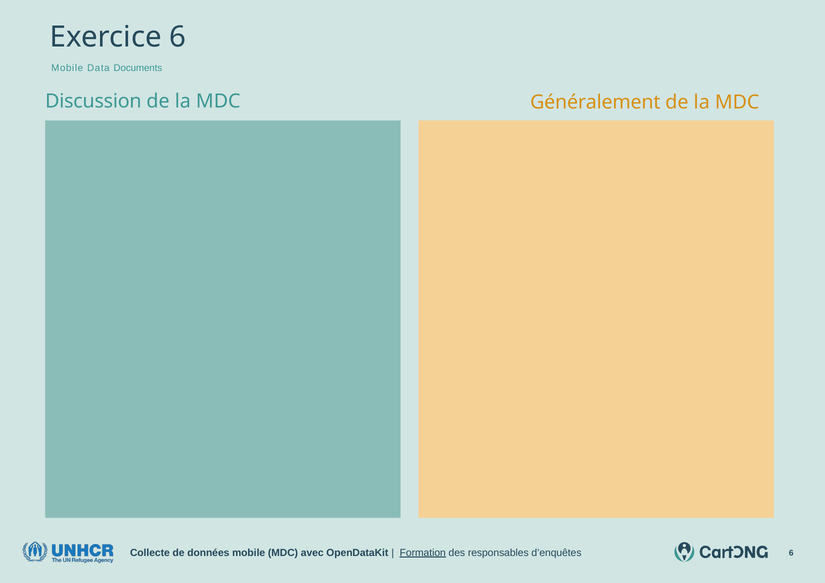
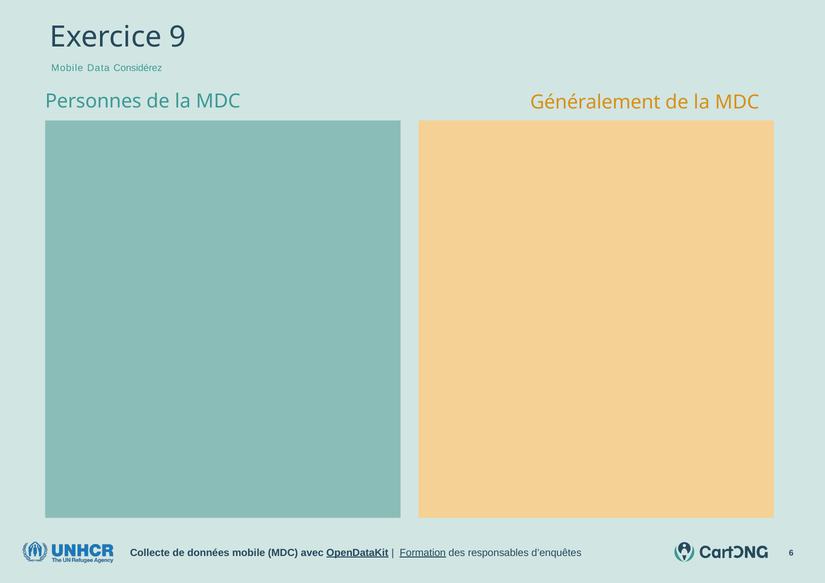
Exercice 6: 6 -> 9 (178, 37)
Documents: Documents -> Considérez (138, 68)
Discussion: Discussion -> Personnes (93, 102)
OpenDataKit underline: none -> present (357, 553)
